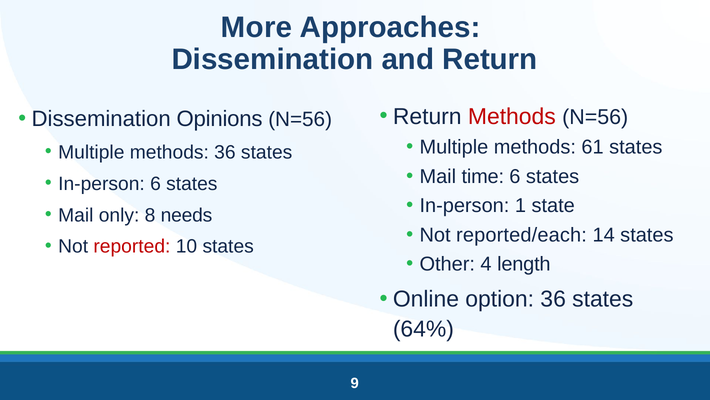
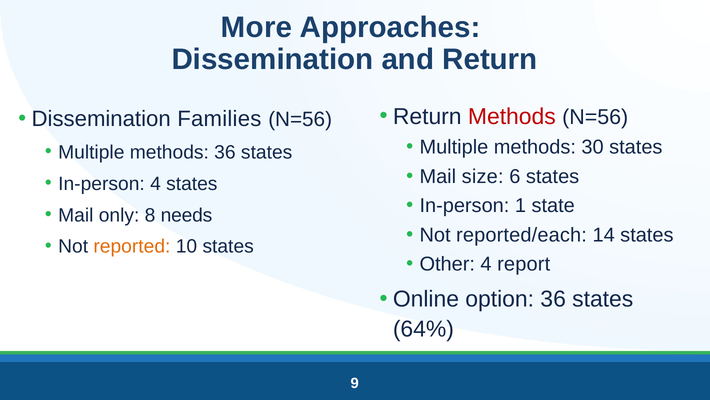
Opinions: Opinions -> Families (219, 119)
61: 61 -> 30 (593, 147)
time: time -> size (483, 176)
In-person 6: 6 -> 4 (155, 183)
reported colour: red -> orange (132, 246)
length: length -> report (524, 264)
